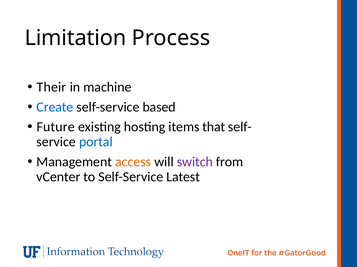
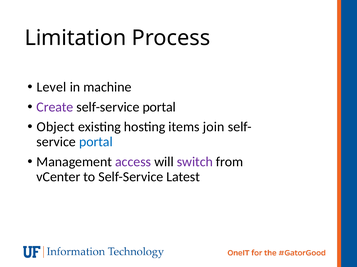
Their: Their -> Level (51, 87)
Create colour: blue -> purple (55, 107)
self-service based: based -> portal (159, 107)
Future: Future -> Object (56, 127)
that: that -> join (214, 127)
access colour: orange -> purple (133, 162)
